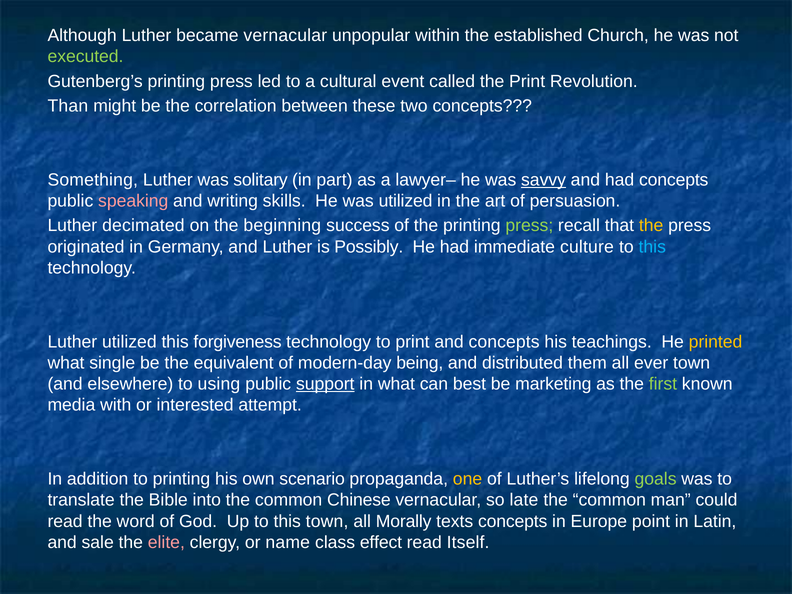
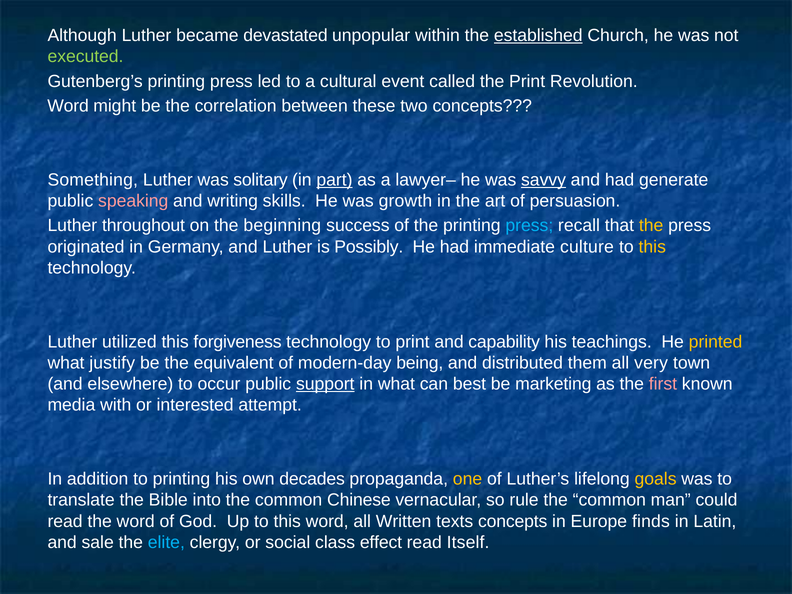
became vernacular: vernacular -> devastated (285, 36)
established underline: none -> present (538, 36)
Than: Than -> Word (68, 106)
part underline: none -> present (335, 180)
had concepts: concepts -> generate (674, 180)
was utilized: utilized -> growth (405, 201)
Luther decimated: decimated -> throughout (144, 226)
press colour: light green -> light blue (529, 226)
this colour: light blue -> yellow (652, 247)
and concepts: concepts -> capability (504, 342)
single: single -> justify (112, 363)
ever: ever -> very (651, 363)
using: using -> occur (219, 384)
first colour: light green -> pink (663, 384)
own scenario: scenario -> decades (312, 479)
goals colour: light green -> yellow (656, 479)
late: late -> rule (524, 500)
this town: town -> word (327, 521)
Morally: Morally -> Written (404, 521)
point: point -> finds (651, 521)
elite colour: pink -> light blue (166, 542)
name: name -> social (288, 542)
